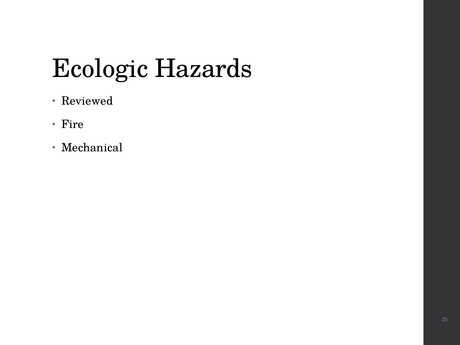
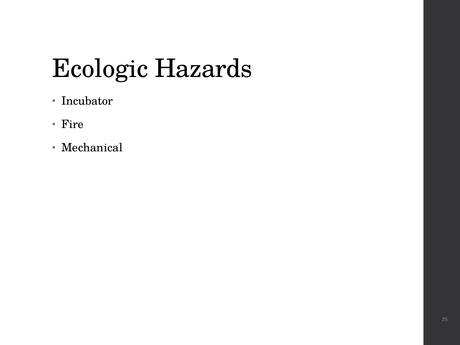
Reviewed: Reviewed -> Incubator (87, 101)
